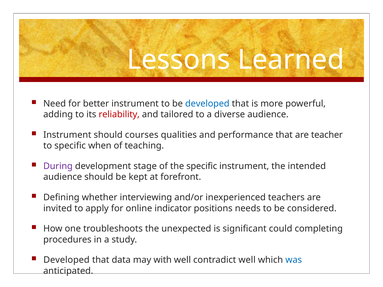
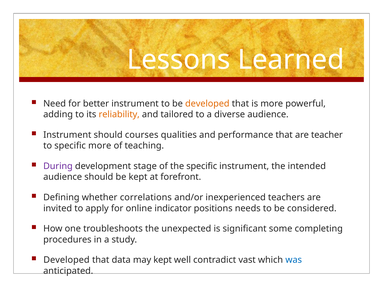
developed colour: blue -> orange (207, 104)
reliability colour: red -> orange (119, 115)
specific when: when -> more (100, 146)
interviewing: interviewing -> correlations (146, 198)
could: could -> some (281, 229)
may with: with -> kept (163, 260)
contradict well: well -> vast (247, 260)
